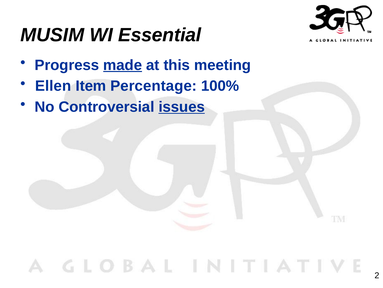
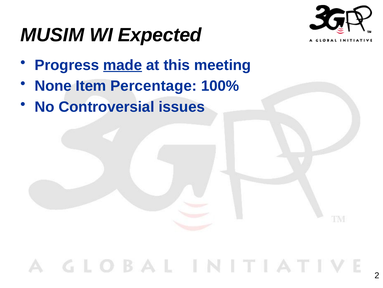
Essential: Essential -> Expected (160, 35)
Ellen: Ellen -> None (53, 86)
issues underline: present -> none (182, 107)
